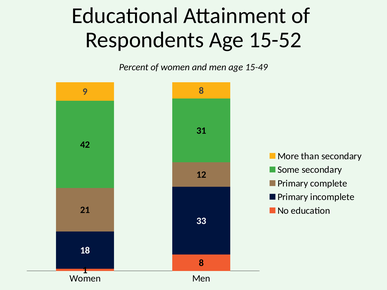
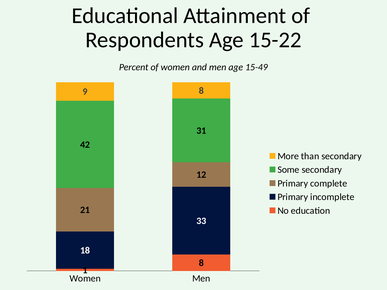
15-52: 15-52 -> 15-22 (275, 40)
